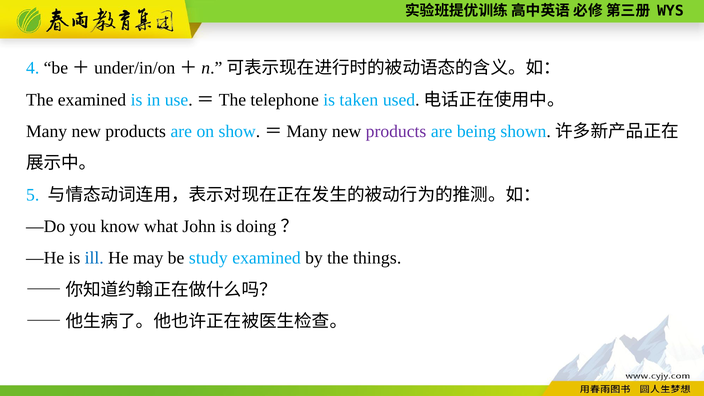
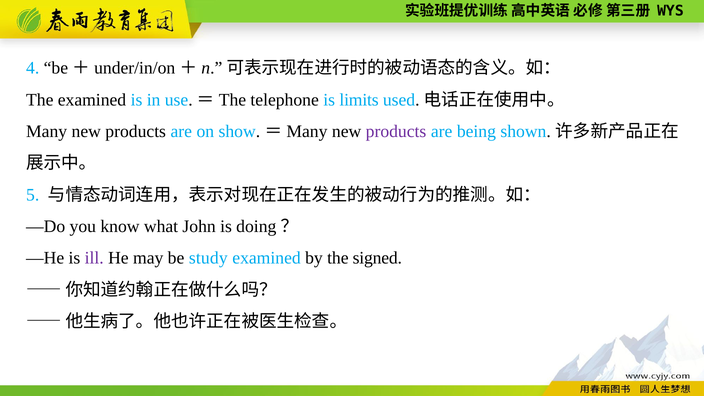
taken: taken -> limits (359, 100)
ill colour: blue -> purple (94, 258)
things: things -> signed (377, 258)
